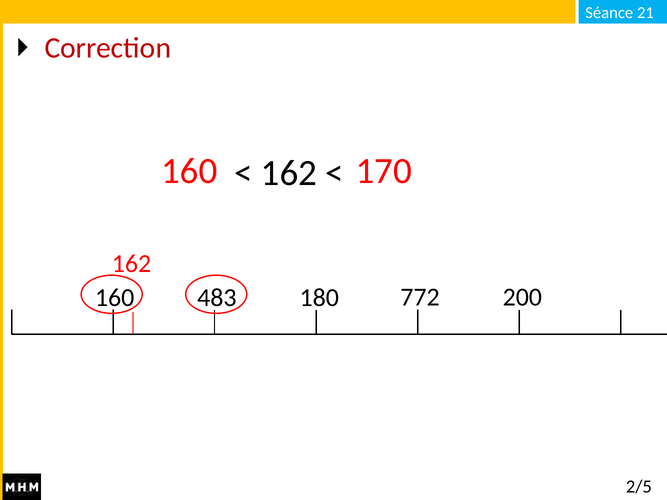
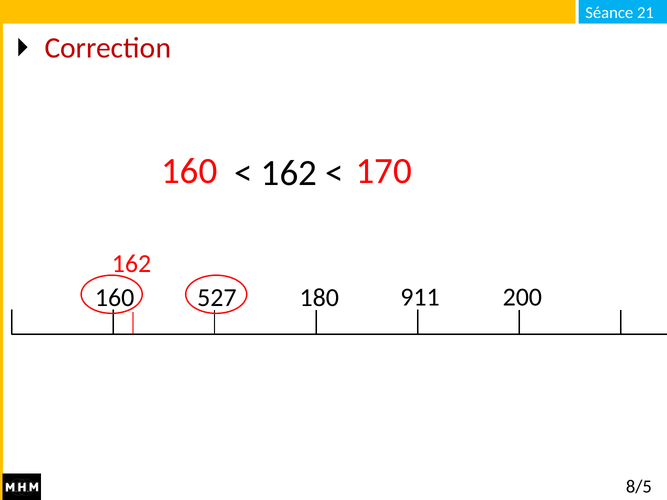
483: 483 -> 527 (217, 298)
772: 772 -> 911 (420, 297)
2/5: 2/5 -> 8/5 (639, 487)
